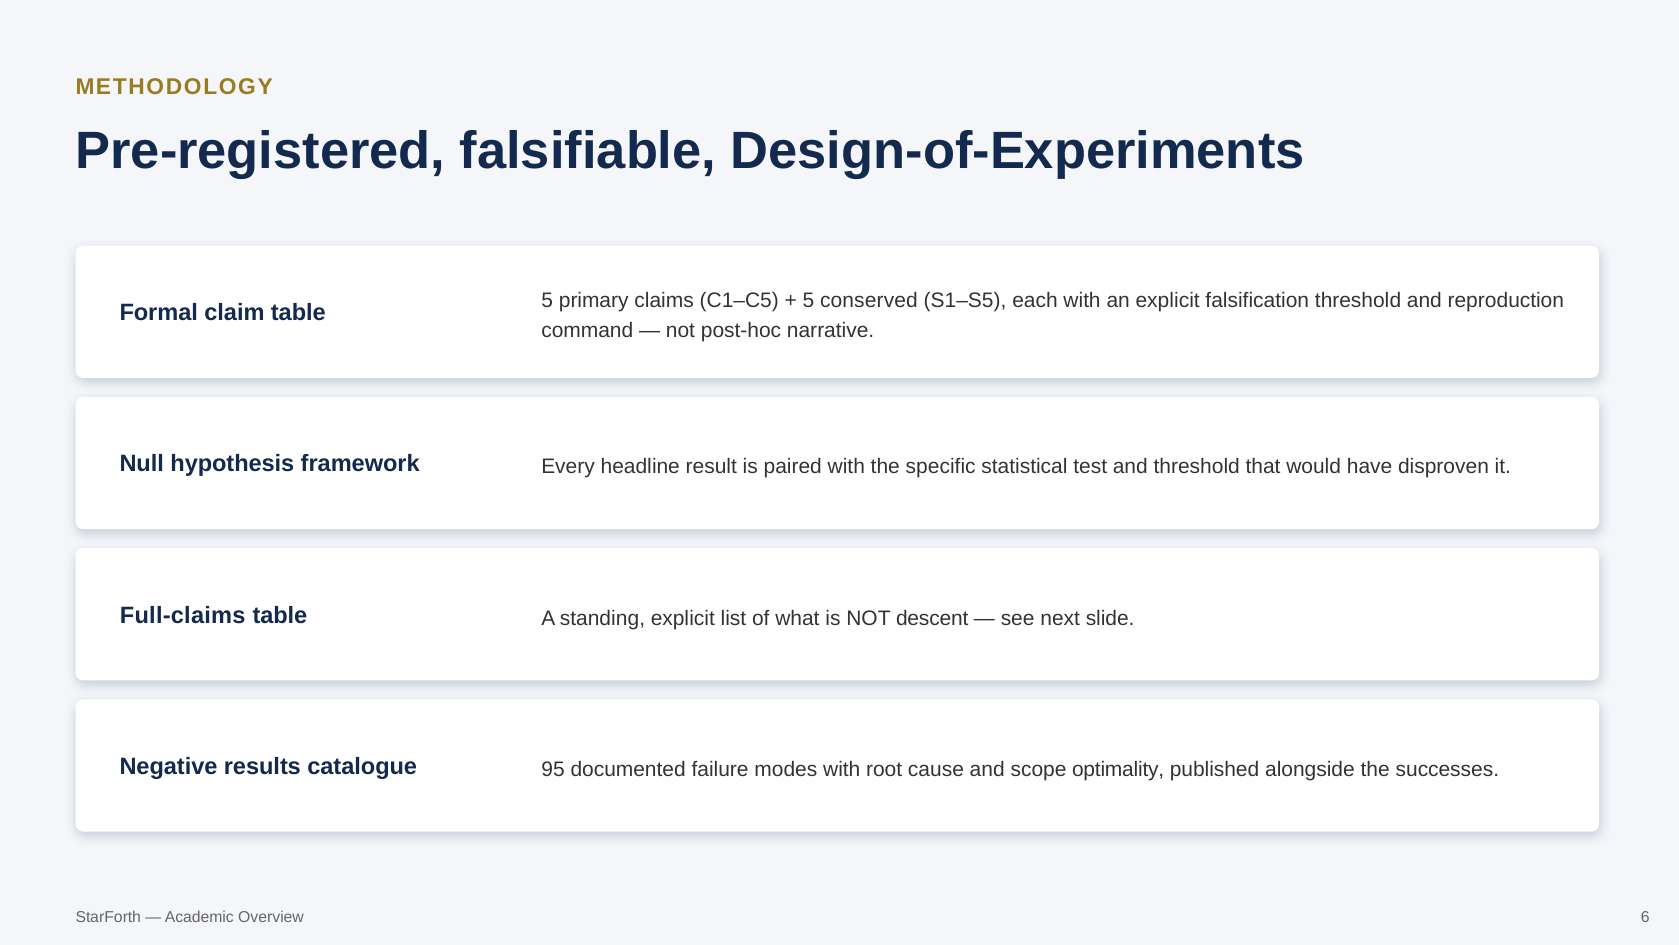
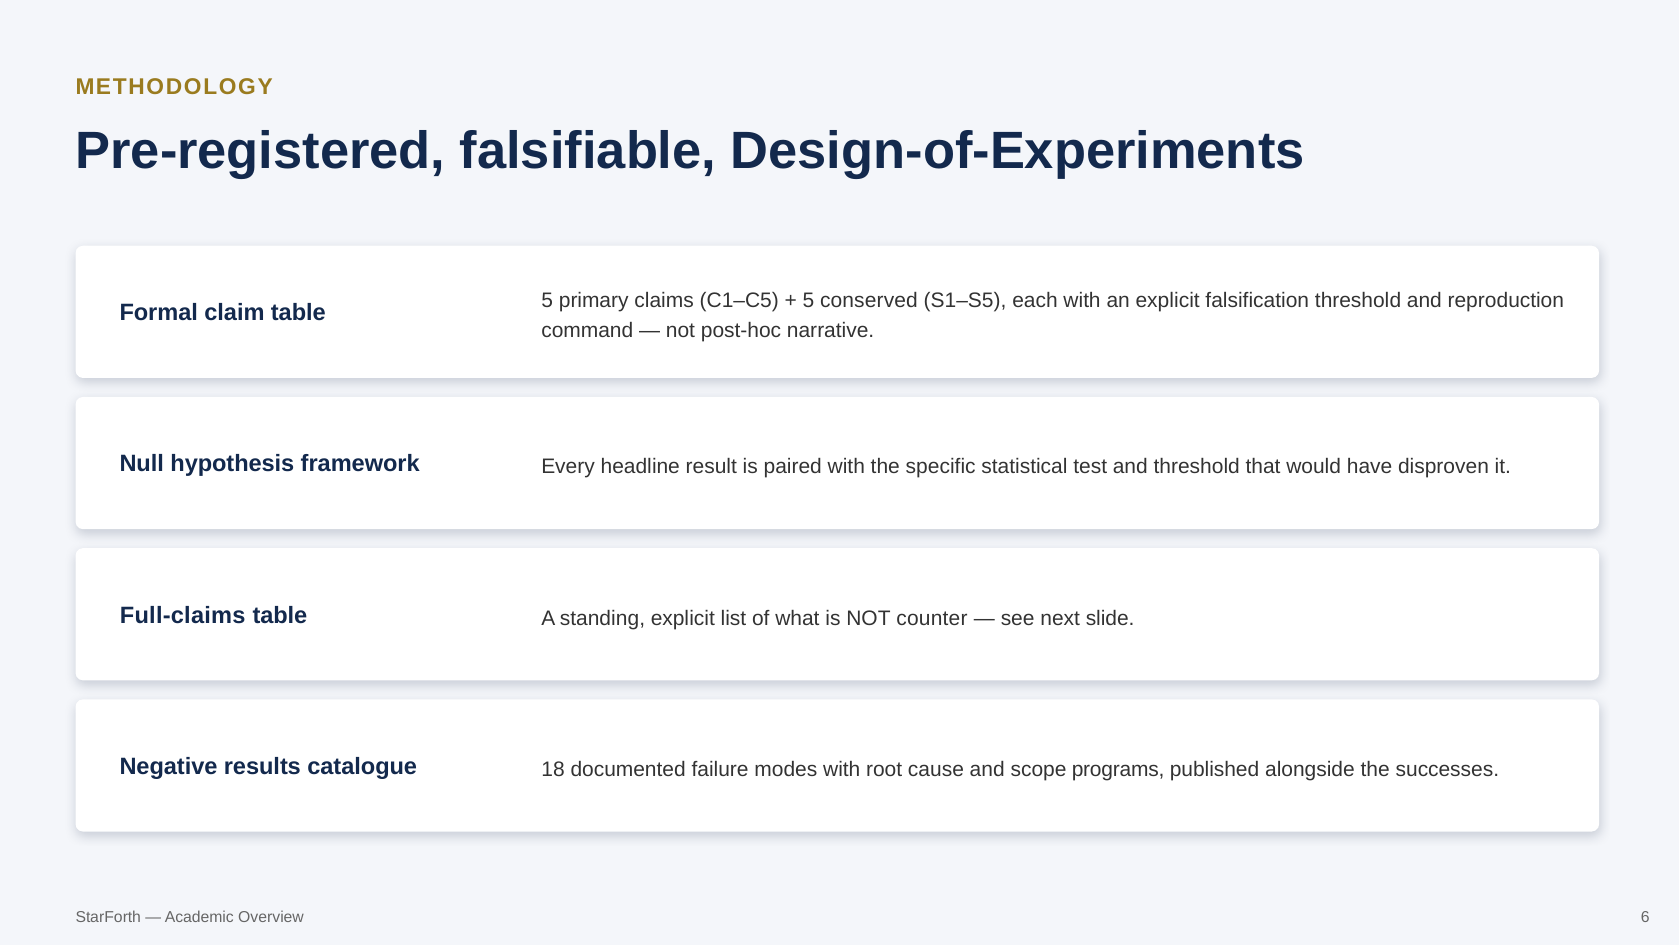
descent: descent -> counter (932, 618)
95: 95 -> 18 (553, 769)
optimality: optimality -> programs (1118, 769)
